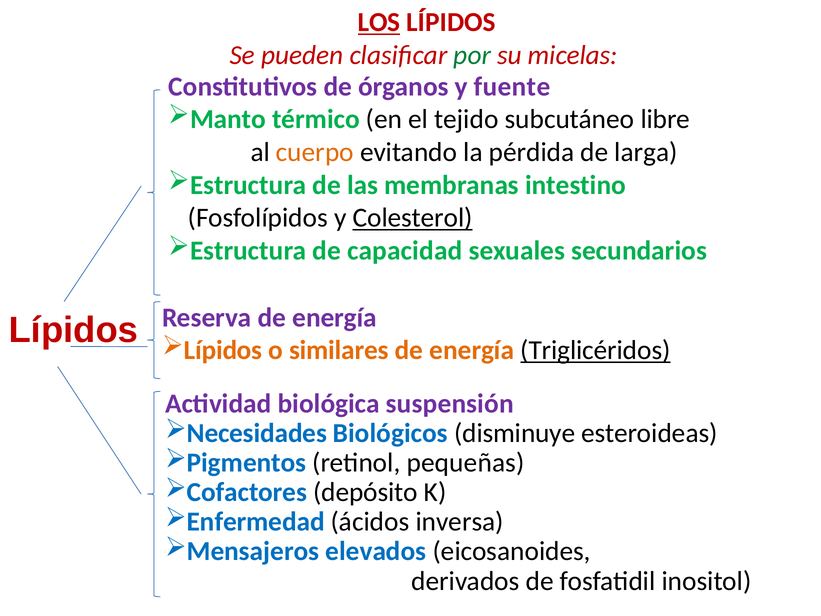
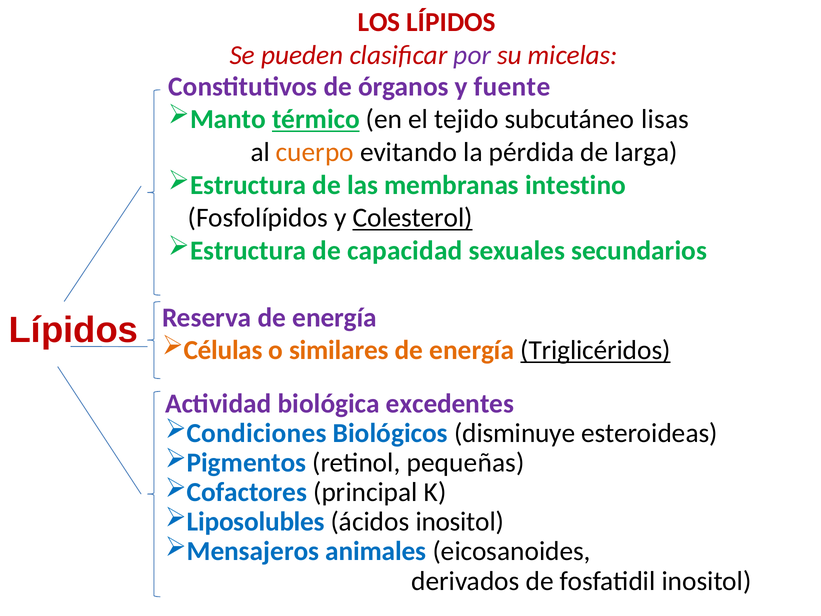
LOS underline: present -> none (379, 22)
por colour: green -> purple (472, 55)
térmico underline: none -> present (316, 119)
libre: libre -> lisas (665, 119)
Lípidos: Lípidos -> Células (223, 350)
suspensión: suspensión -> excedentes (450, 403)
Necesidades: Necesidades -> Condiciones (257, 433)
depósito: depósito -> principal (366, 492)
Enfermedad: Enfermedad -> Liposolubles (256, 522)
ácidos inversa: inversa -> inositol (460, 522)
elevados: elevados -> animales (376, 551)
